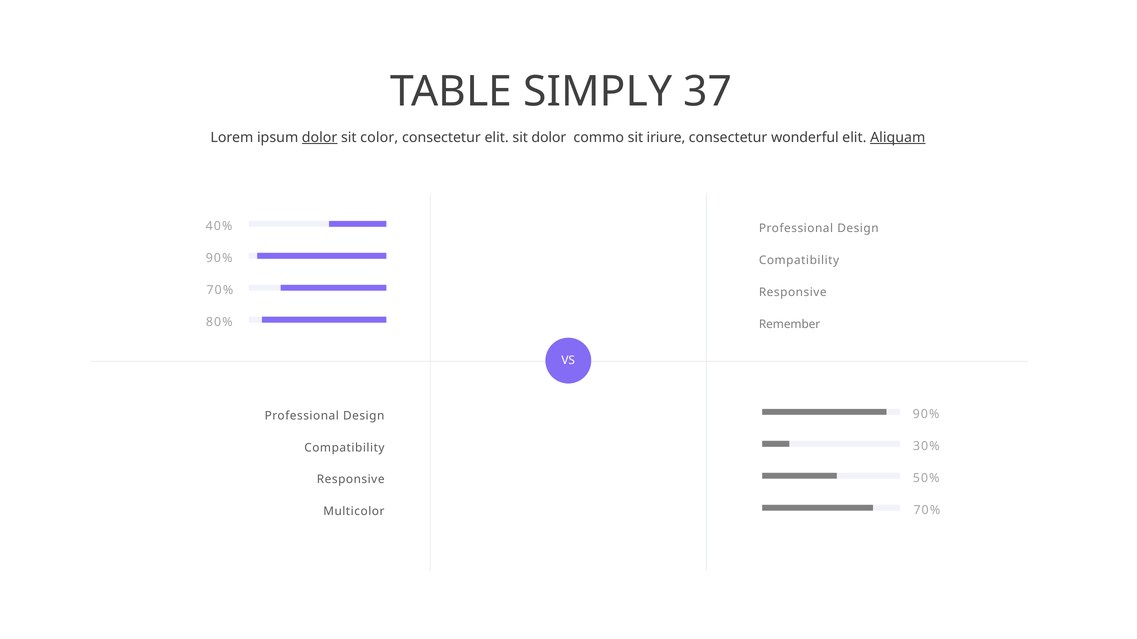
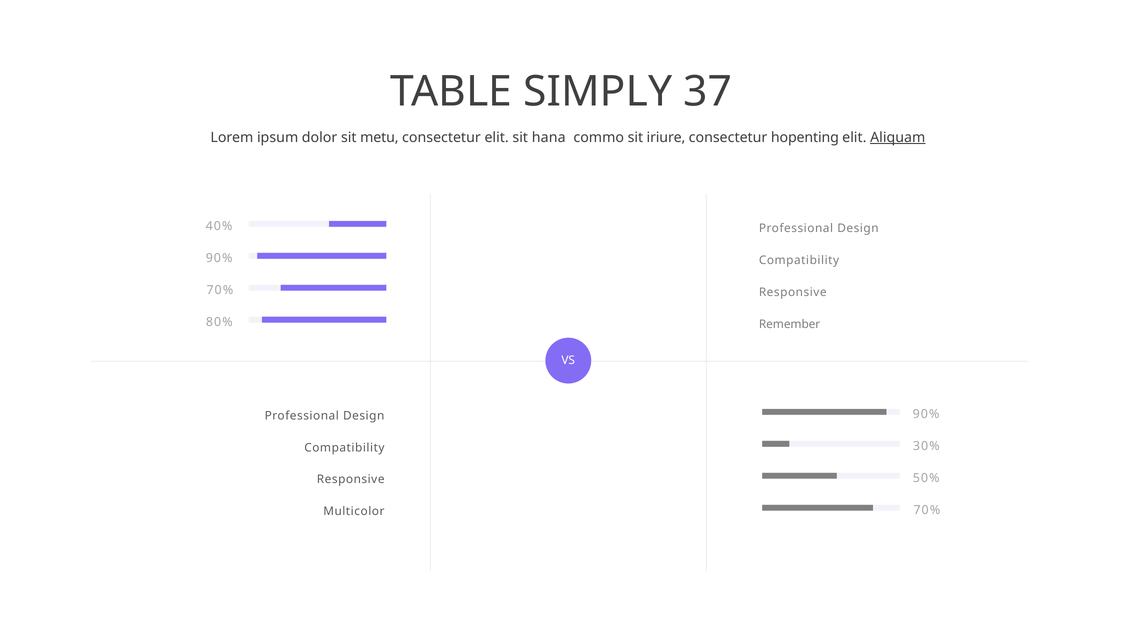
dolor underline: present -> none (320, 138)
color: color -> metu (379, 138)
sit dolor: dolor -> hana (549, 138)
wonderful: wonderful -> hopenting (805, 138)
